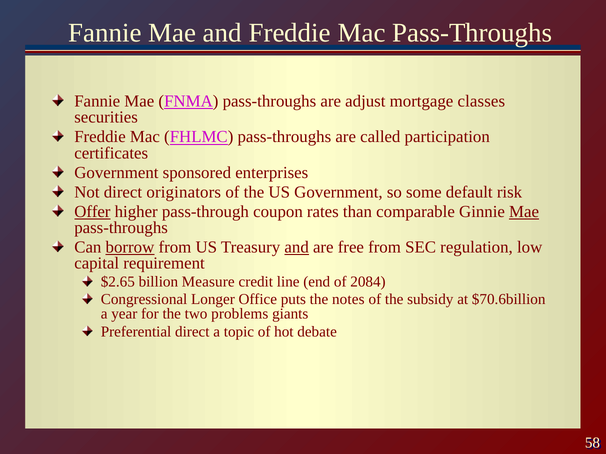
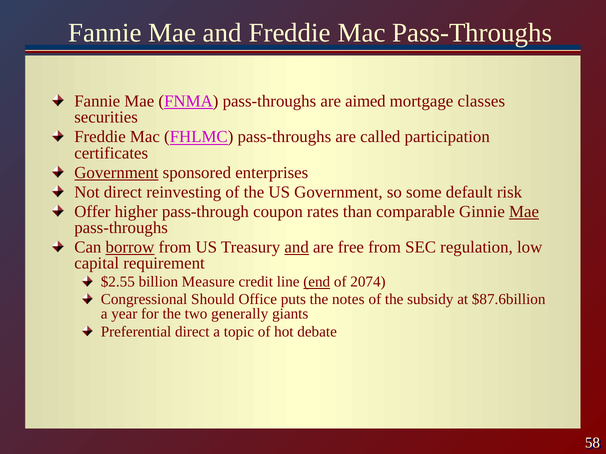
adjust: adjust -> aimed (365, 101)
Government underline: none -> present (116, 173)
originators: originators -> reinvesting (184, 192)
Offer underline: present -> none (92, 212)
$2.65: $2.65 -> $2.55 (118, 282)
end underline: none -> present (317, 282)
2084: 2084 -> 2074 (368, 282)
Longer: Longer -> Should (213, 300)
$70.6billion: $70.6billion -> $87.6billion (509, 300)
problems: problems -> generally (240, 314)
